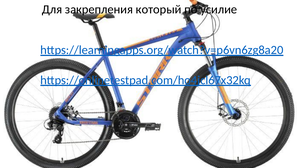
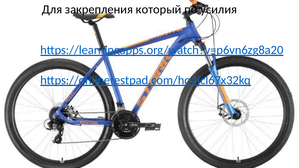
усилие: усилие -> усилия (219, 9)
